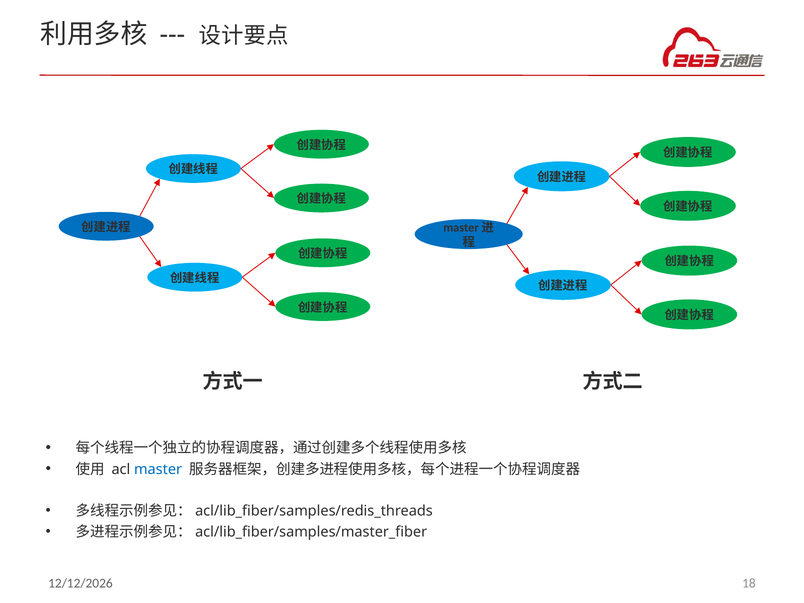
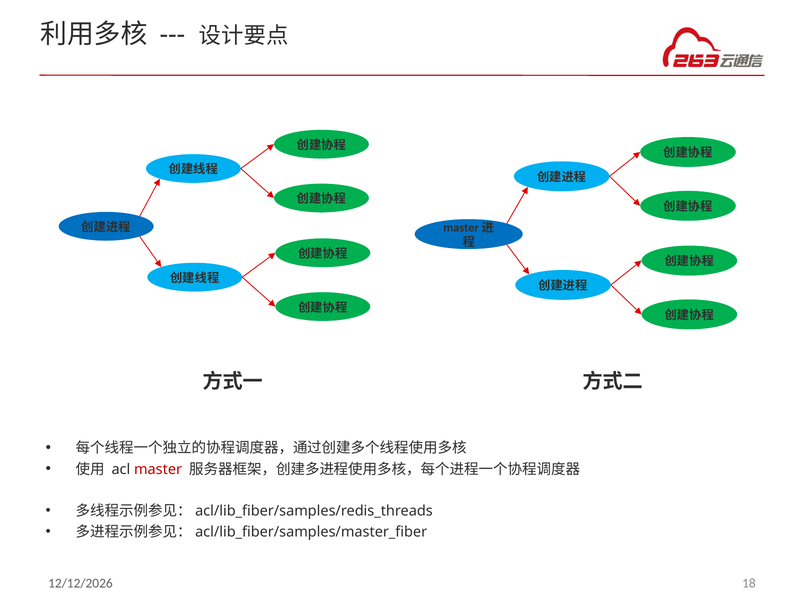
master colour: blue -> red (158, 469)
